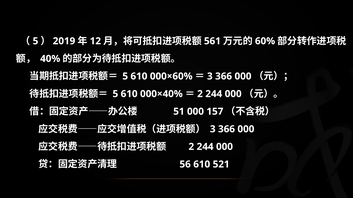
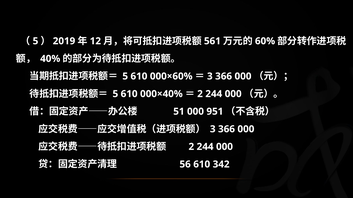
157: 157 -> 951 (215, 112)
521: 521 -> 342 (221, 165)
